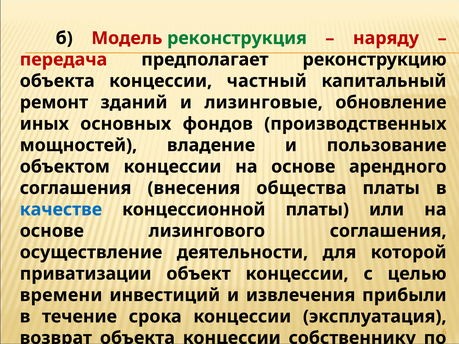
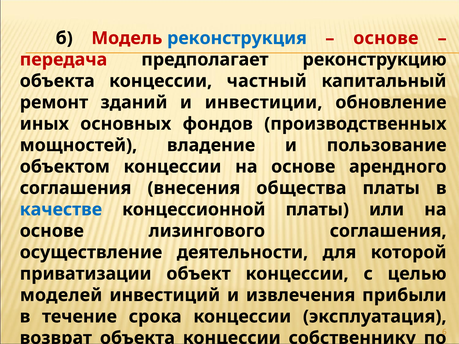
реконструкция colour: green -> blue (237, 38)
наряду: наряду -> основе (386, 38)
лизинговые: лизинговые -> инвестиции (264, 102)
времени: времени -> моделей (61, 295)
